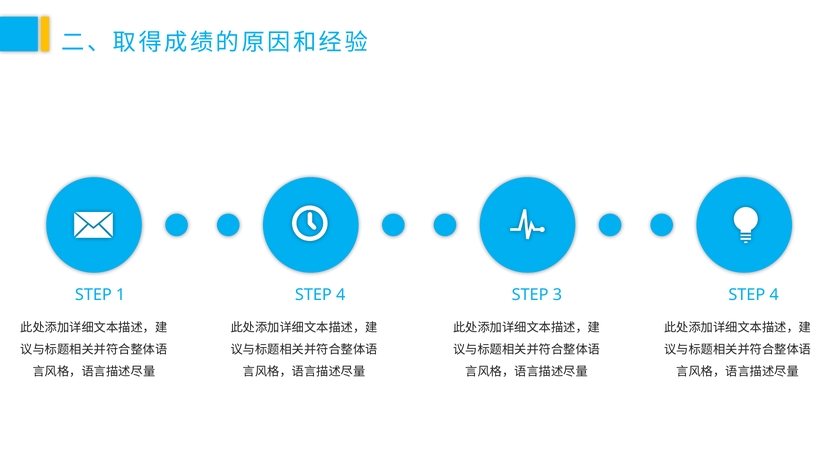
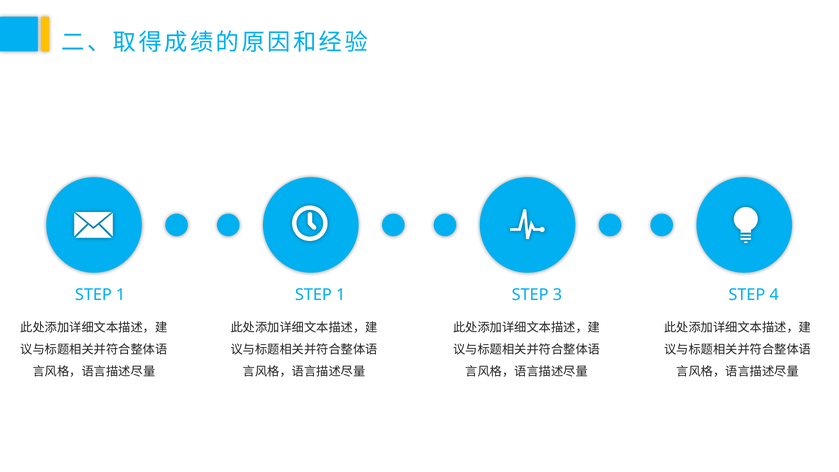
1 STEP 4: 4 -> 1 (341, 295)
